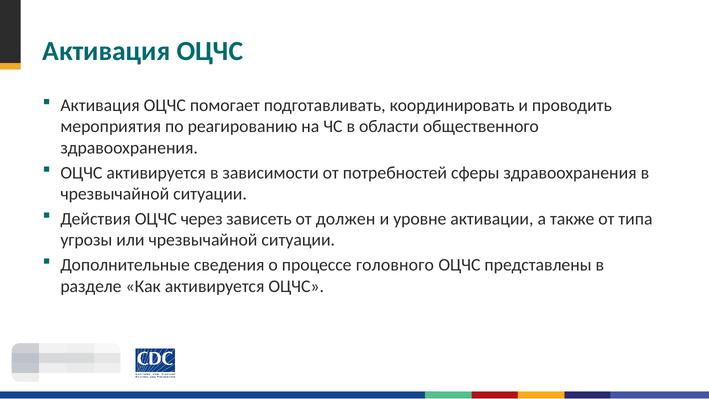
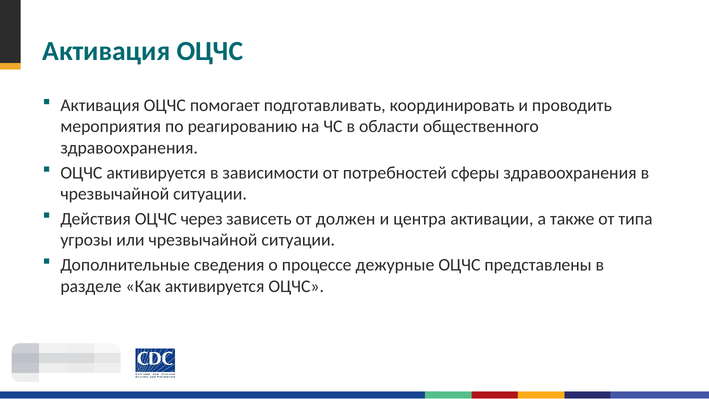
уровне: уровне -> центра (420, 219)
головного: головного -> дежурные (395, 265)
